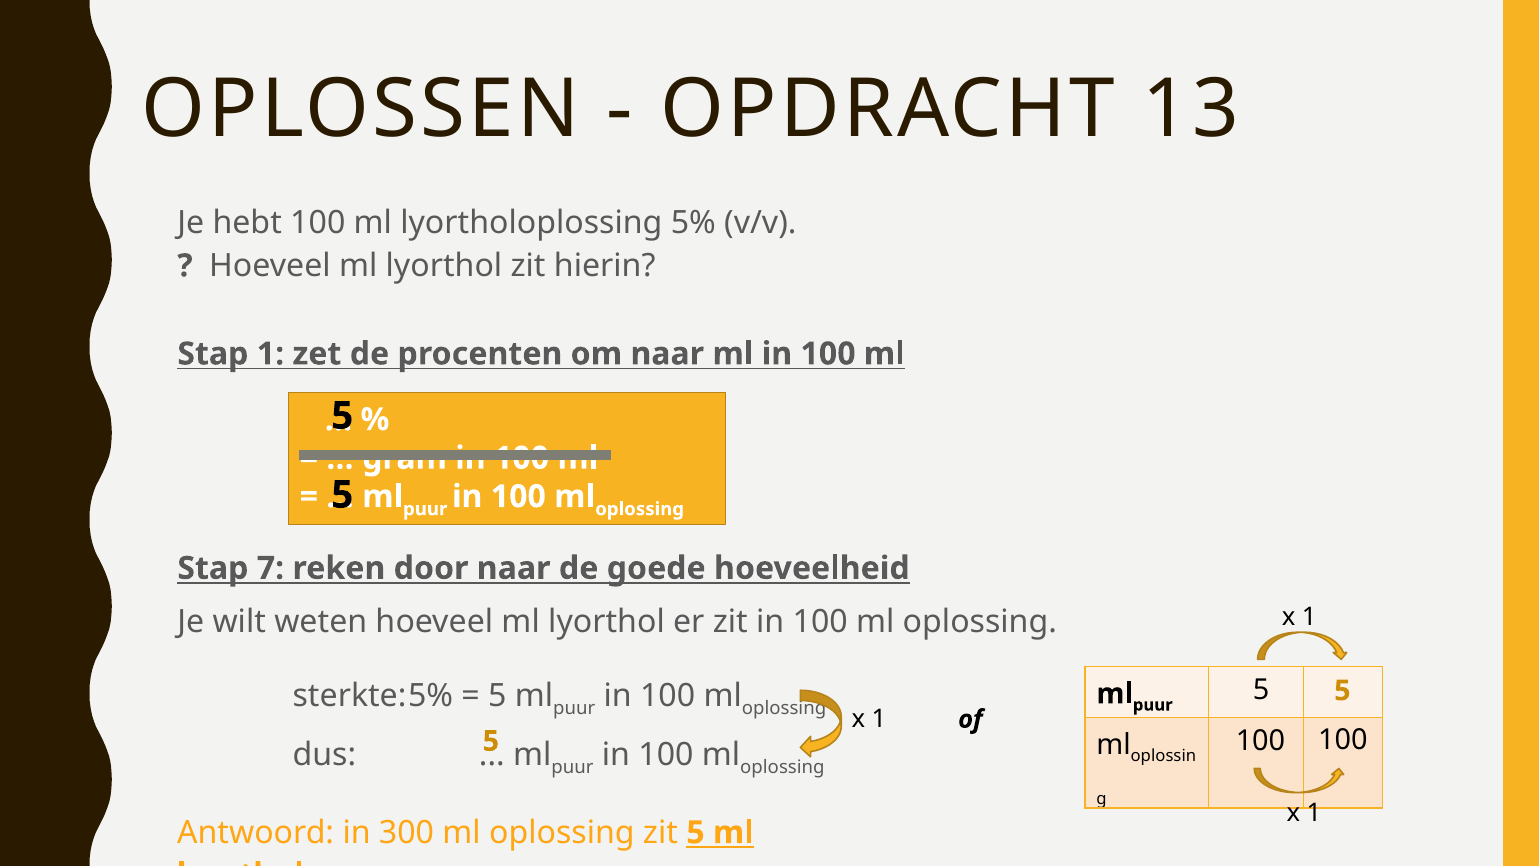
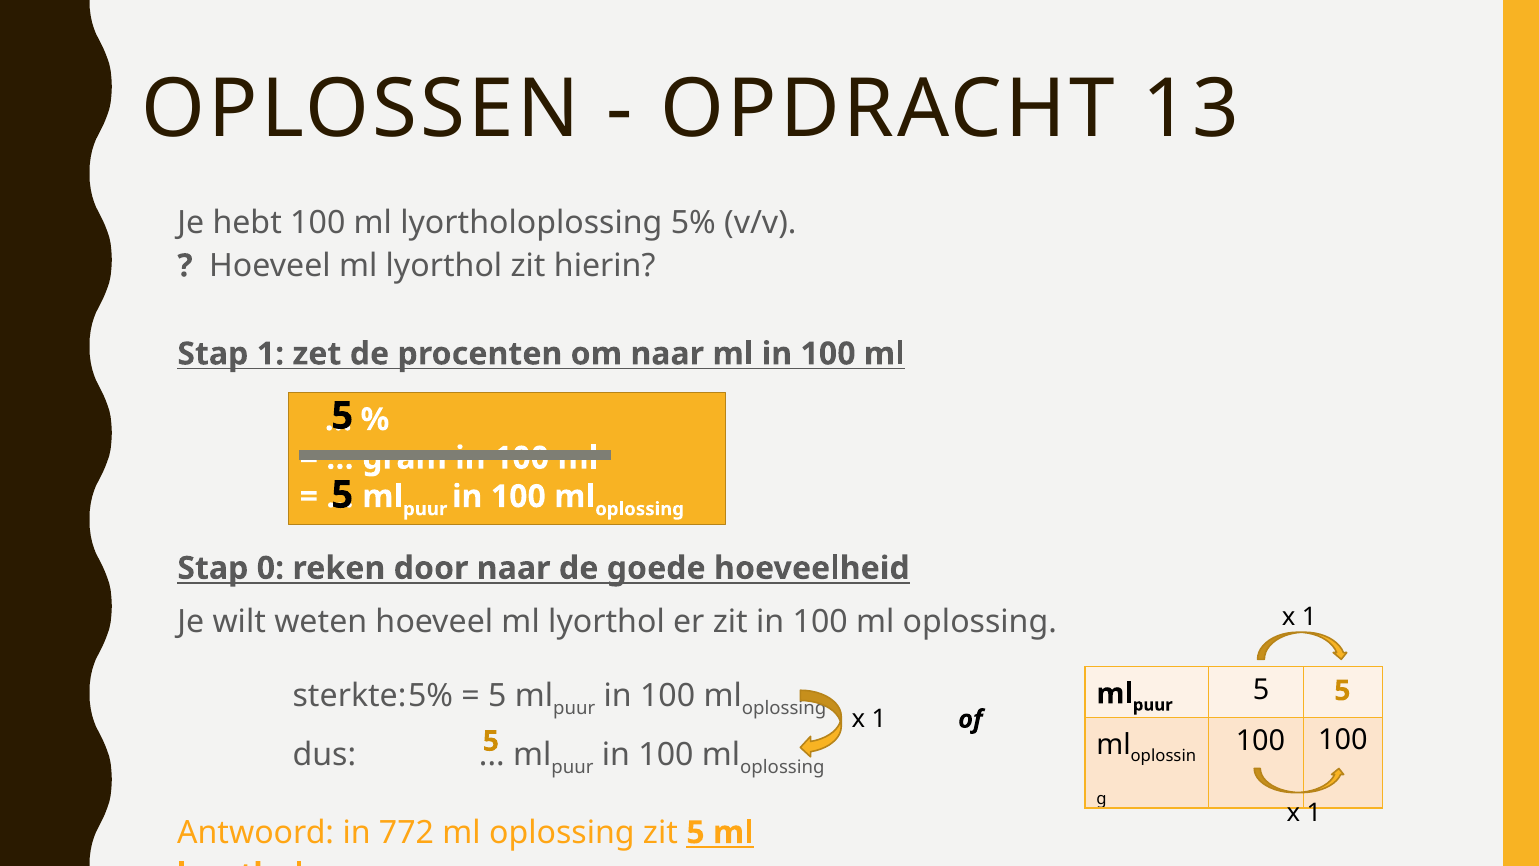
7: 7 -> 0 (270, 568)
300: 300 -> 772 (406, 832)
